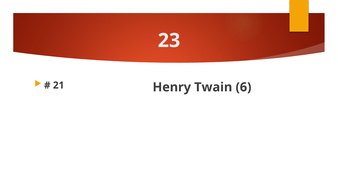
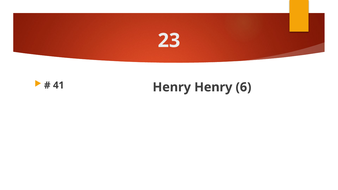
21: 21 -> 41 (59, 85)
Henry Twain: Twain -> Henry (213, 87)
